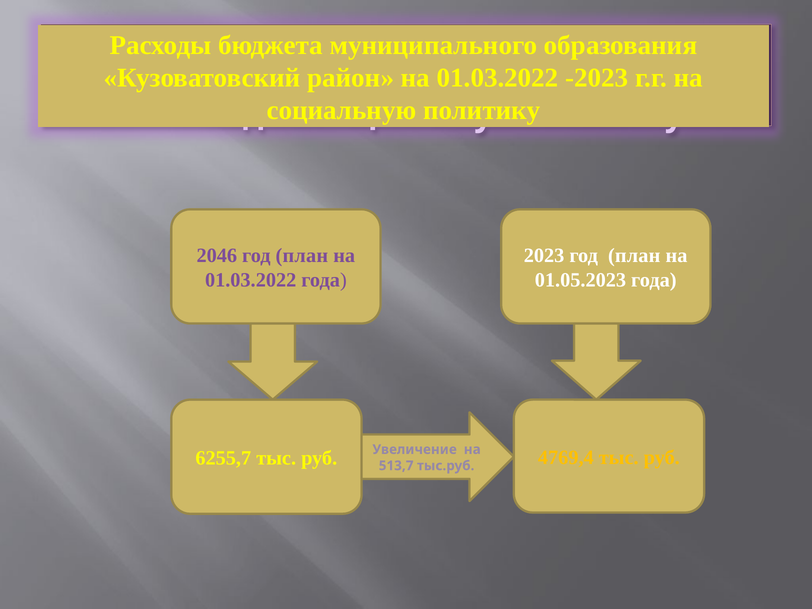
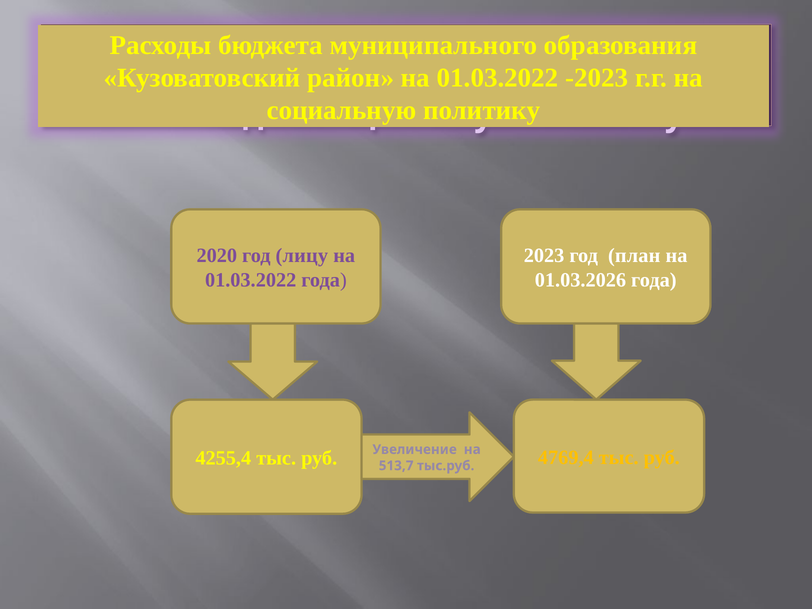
2046: 2046 -> 2020 (217, 256)
план: план -> лицу (302, 256)
01.05.2023: 01.05.2023 -> 01.03.2026 (580, 280)
6255,7: 6255,7 -> 4255,4 (223, 458)
